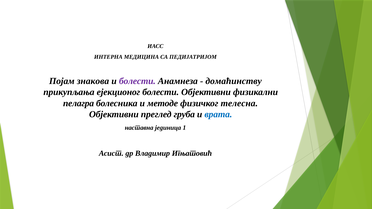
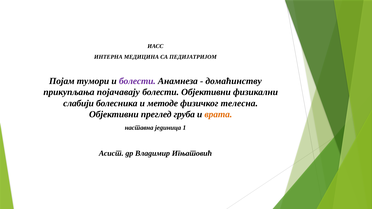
знакова: знакова -> тумори (93, 81)
ејекционог: ејекционог -> појачавају (118, 92)
пелагра: пелагра -> слабији (79, 103)
врата colour: blue -> orange (218, 115)
